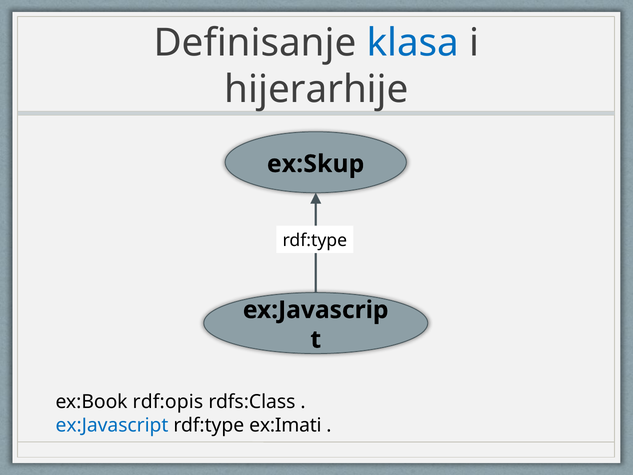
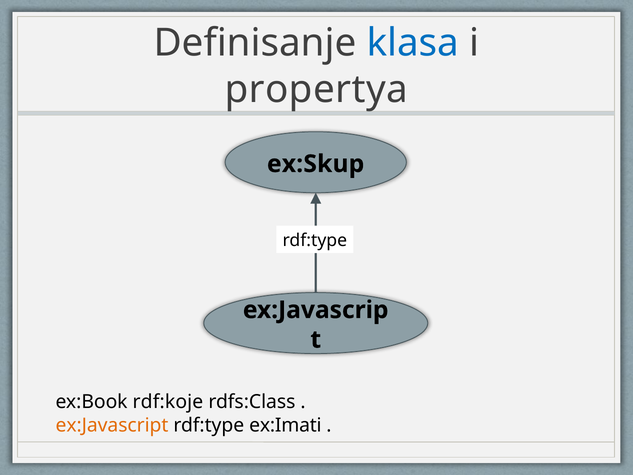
hijerarhije: hijerarhije -> propertya (316, 89)
rdf:opis: rdf:opis -> rdf:koje (168, 402)
ex:Javascript colour: blue -> orange (112, 425)
